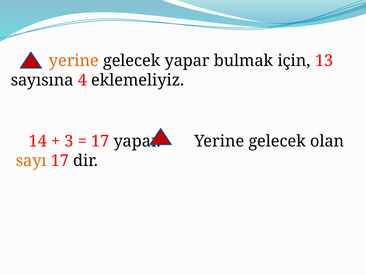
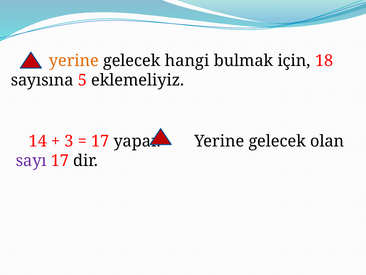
gelecek yapar: yapar -> hangi (187, 61)
13: 13 -> 18 (324, 61)
4: 4 -> 5 (82, 80)
sayı colour: orange -> purple (31, 160)
